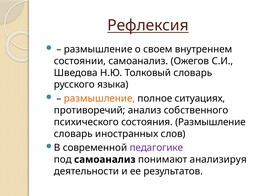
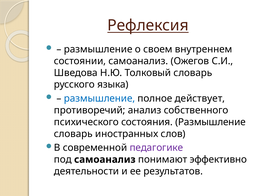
размышление colour: orange -> blue (99, 98)
ситуациях: ситуациях -> действует (200, 98)
анализируя: анализируя -> эффективно (218, 159)
